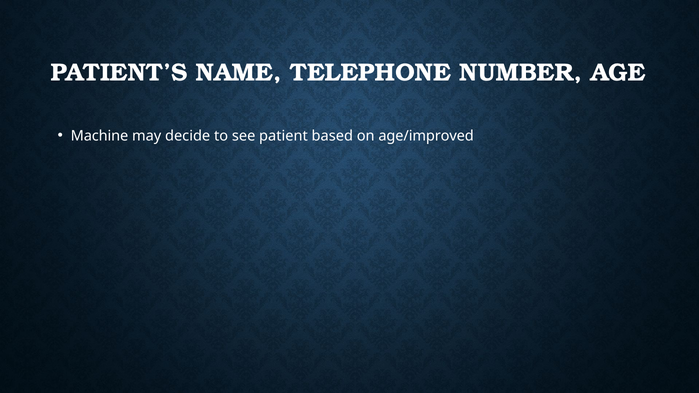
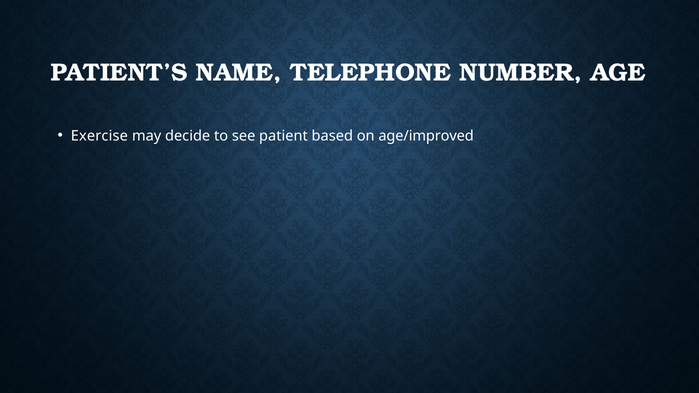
Machine: Machine -> Exercise (99, 136)
